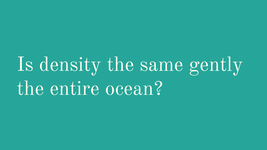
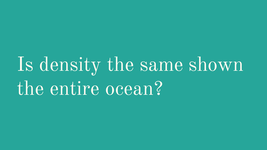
gently: gently -> shown (216, 64)
